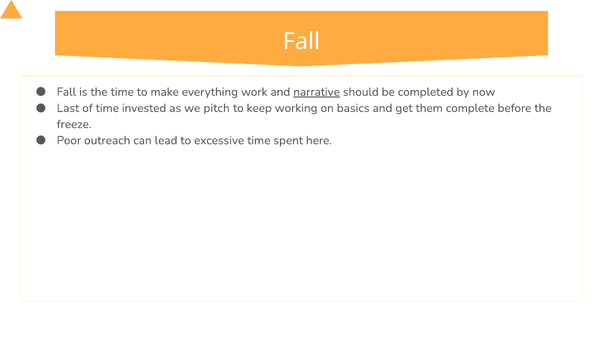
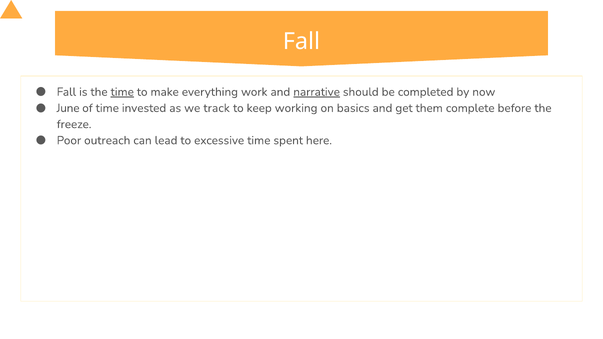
time underline: none -> present (122, 92)
Last: Last -> June (68, 108)
pitch: pitch -> track (217, 108)
